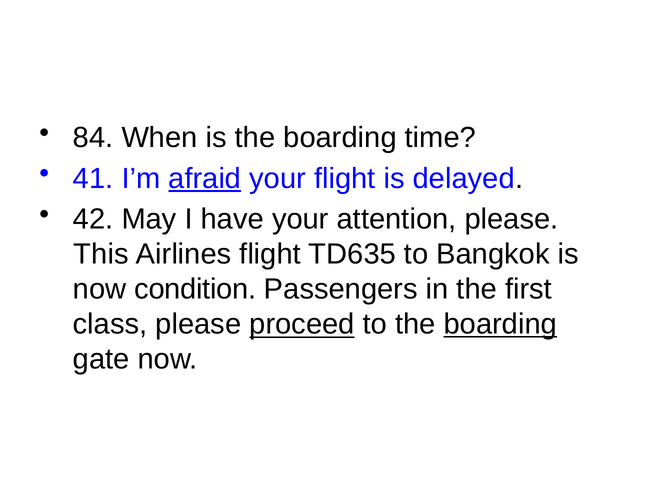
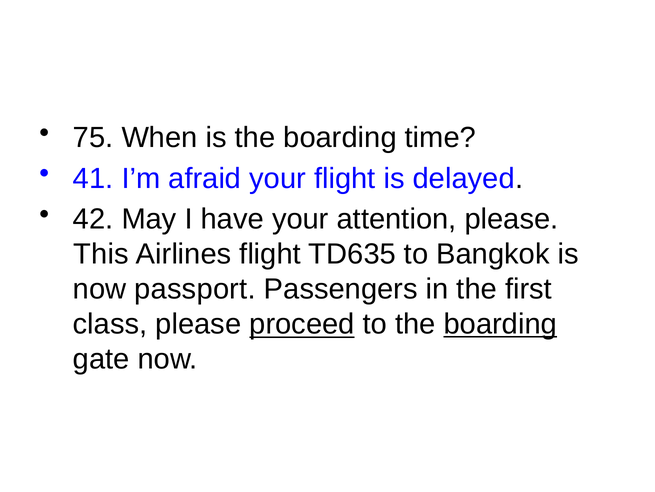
84: 84 -> 75 (93, 137)
afraid underline: present -> none (205, 178)
condition: condition -> passport (195, 289)
